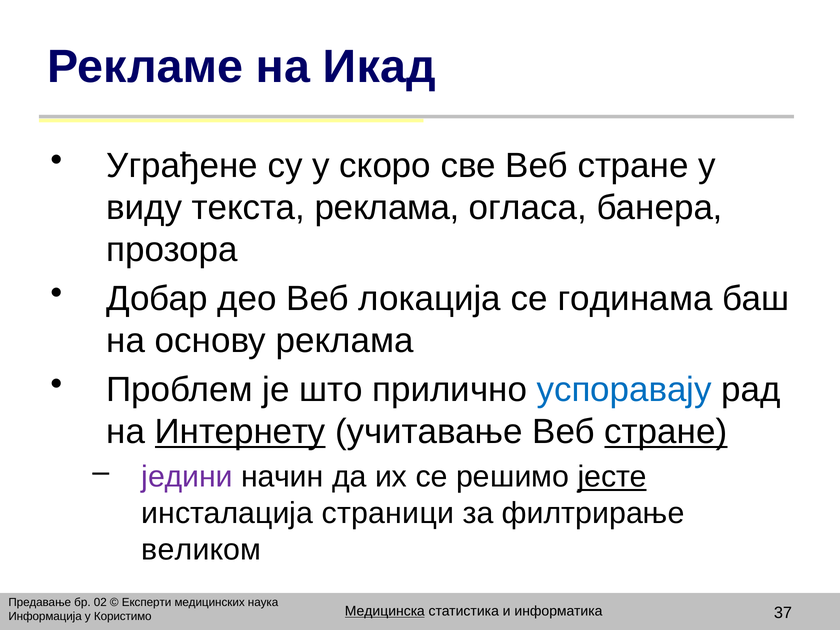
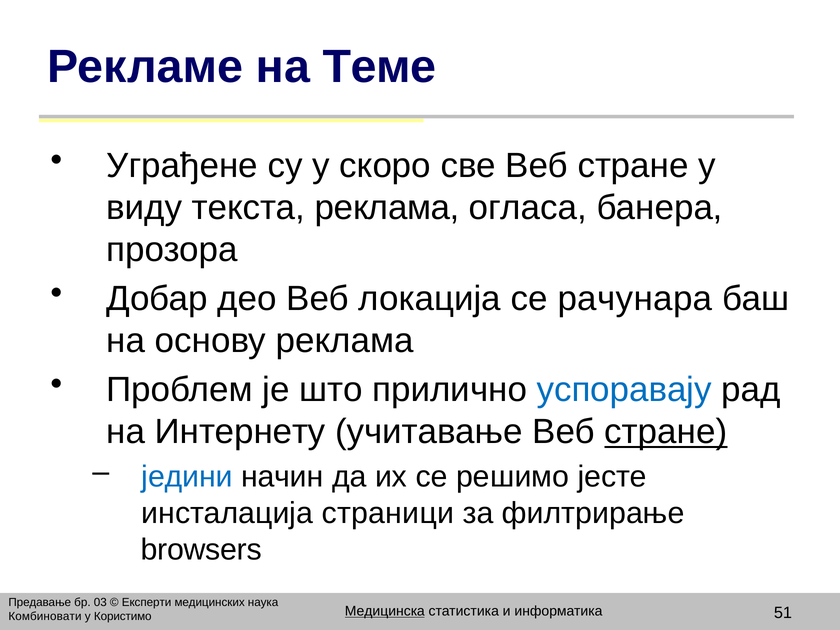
Икад: Икад -> Теме (380, 67)
годинама: годинама -> рачунара (635, 299)
Интернету underline: present -> none (240, 432)
једини colour: purple -> blue (187, 477)
јесте underline: present -> none (612, 477)
великом: великом -> browsers (201, 550)
02: 02 -> 03 (100, 602)
37: 37 -> 51 (783, 613)
Информација: Информација -> Комбиновати (45, 616)
